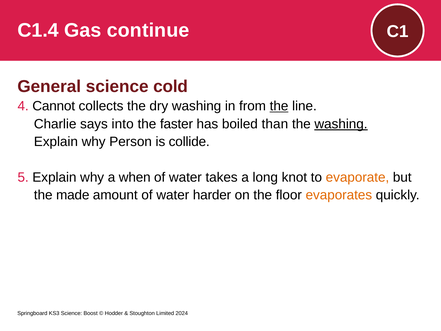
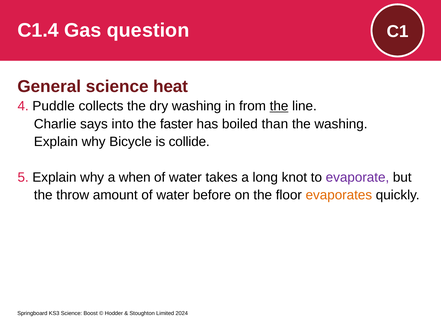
continue: continue -> question (148, 30)
cold: cold -> heat (171, 86)
Cannot: Cannot -> Puddle (54, 106)
washing underline: present -> none (341, 124)
Person: Person -> Bicycle (131, 142)
evaporate colour: orange -> purple (357, 177)
made: made -> throw (73, 195)
harder: harder -> before (212, 195)
